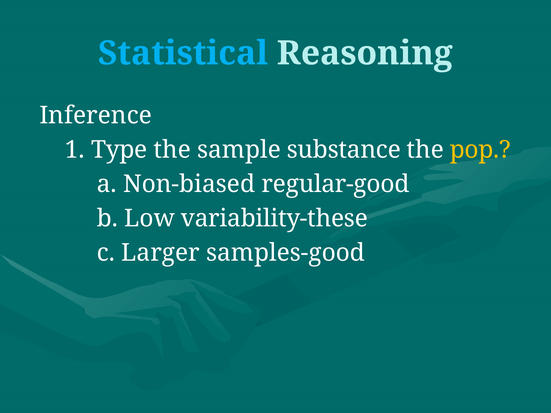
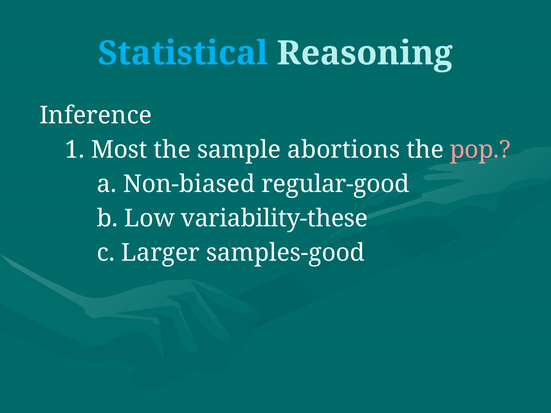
Type: Type -> Most (119, 150)
substance: substance -> abortions (344, 150)
pop colour: yellow -> pink (480, 150)
